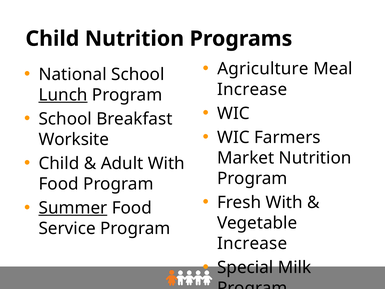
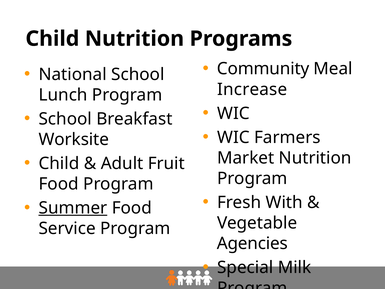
Agriculture: Agriculture -> Community (263, 69)
Lunch underline: present -> none (63, 95)
Adult With: With -> Fruit (166, 163)
Increase: Increase -> Agencies (252, 243)
